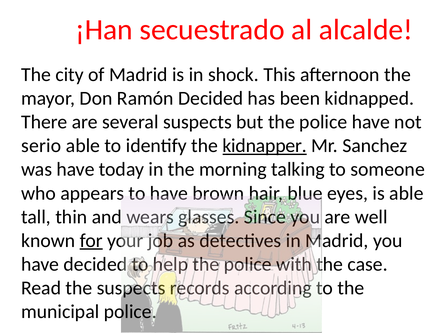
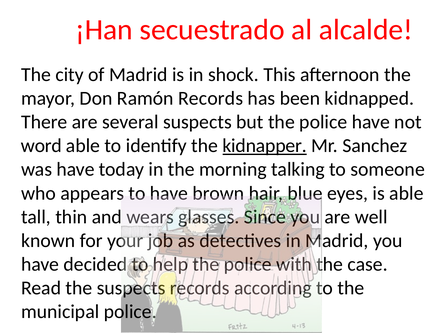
Ramón Decided: Decided -> Records (211, 98)
serio: serio -> word (41, 146)
for underline: present -> none (91, 241)
